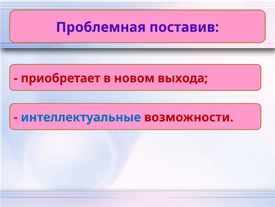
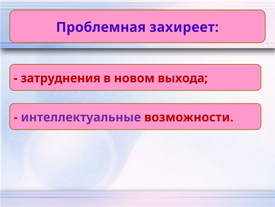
поставив: поставив -> захиреет (184, 27)
приобретает: приобретает -> затруднения (61, 78)
интеллектуальные colour: blue -> purple (81, 117)
